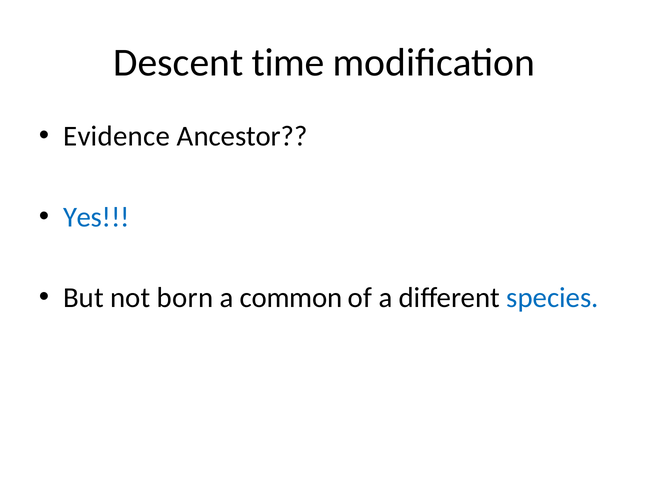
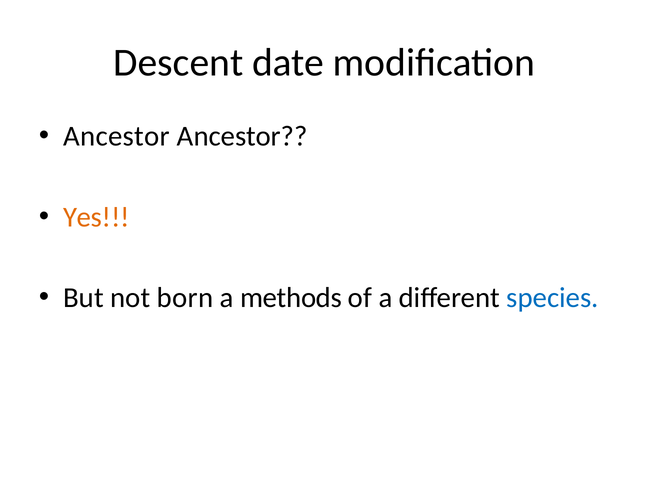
time: time -> date (288, 63)
Evidence: Evidence -> Ancestor (117, 136)
Yes colour: blue -> orange (96, 217)
common: common -> methods (291, 298)
